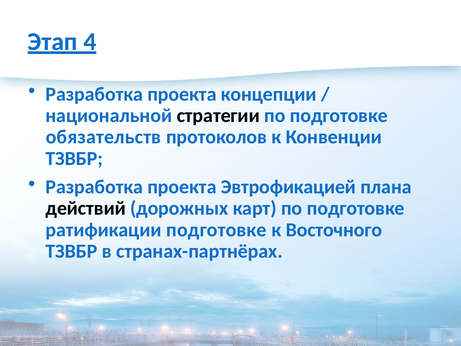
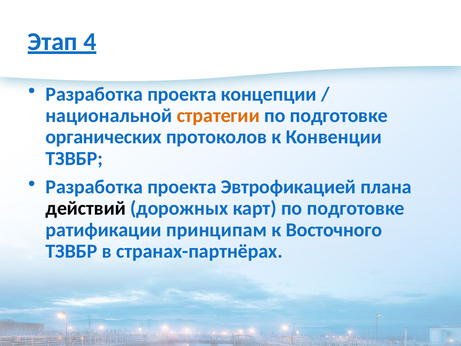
стратегии colour: black -> orange (218, 116)
обязательств: обязательств -> органических (104, 137)
ратификации подготовке: подготовке -> принципам (216, 230)
